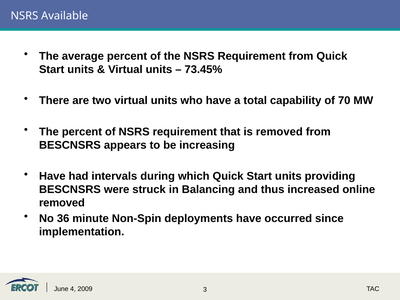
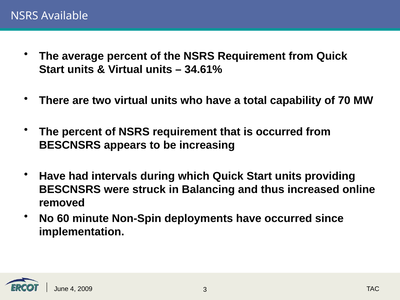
73.45%: 73.45% -> 34.61% (203, 69)
is removed: removed -> occurred (279, 132)
36: 36 -> 60 (63, 218)
